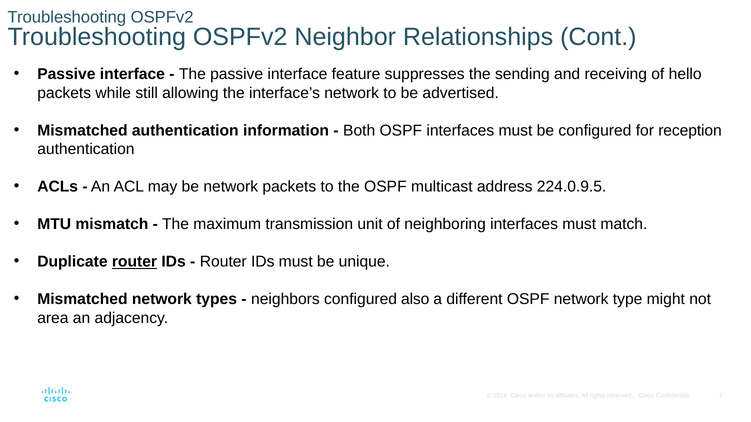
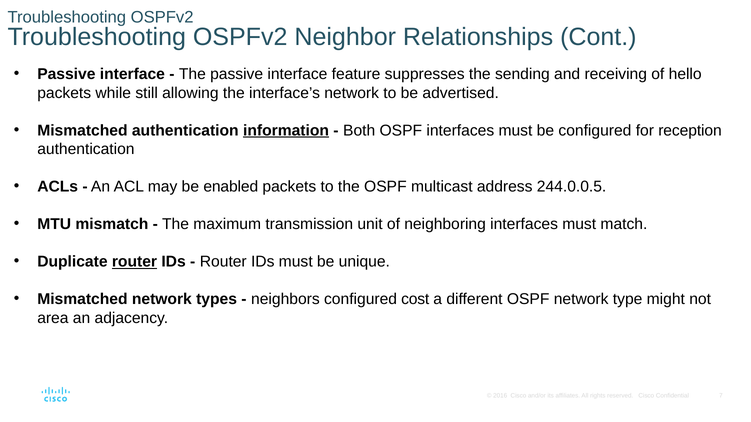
information underline: none -> present (286, 131)
be network: network -> enabled (231, 187)
224.0.9.5: 224.0.9.5 -> 244.0.0.5 (572, 187)
also: also -> cost (415, 300)
